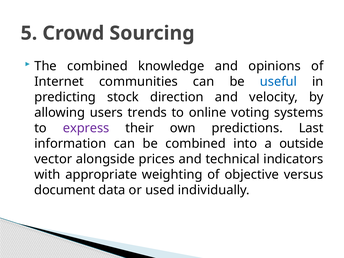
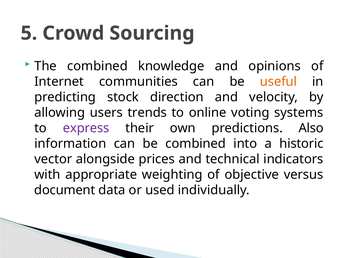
useful colour: blue -> orange (278, 82)
Last: Last -> Also (311, 128)
outside: outside -> historic (301, 144)
